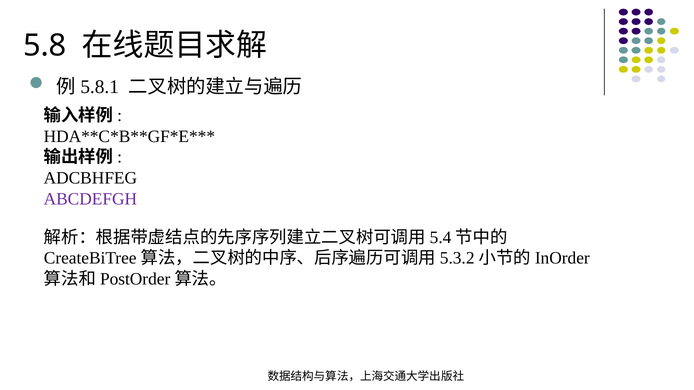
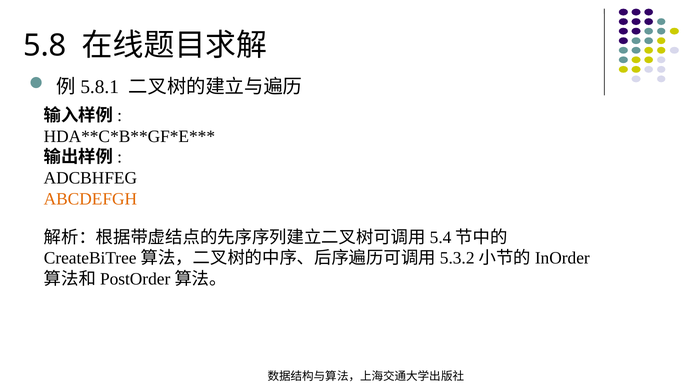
ABCDEFGH colour: purple -> orange (90, 199)
